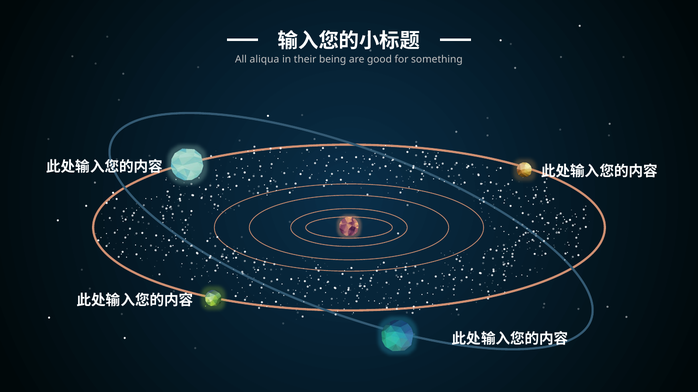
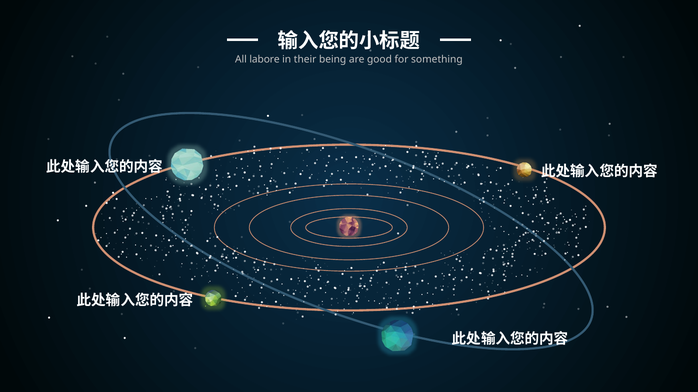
aliqua: aliqua -> labore (265, 60)
